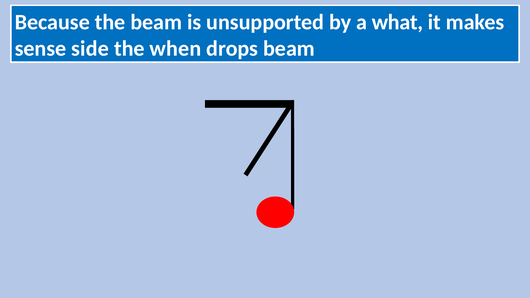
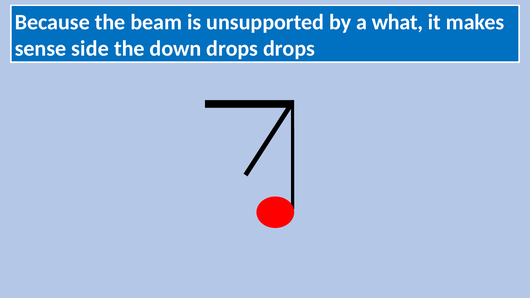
when: when -> down (175, 49)
drops beam: beam -> drops (289, 49)
